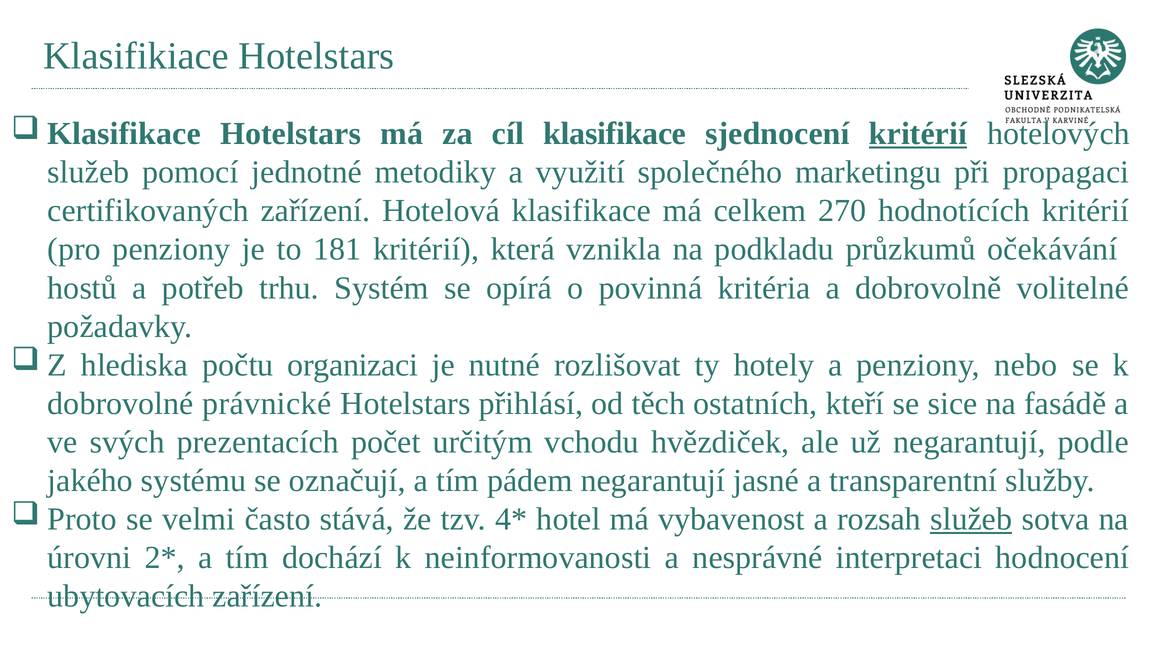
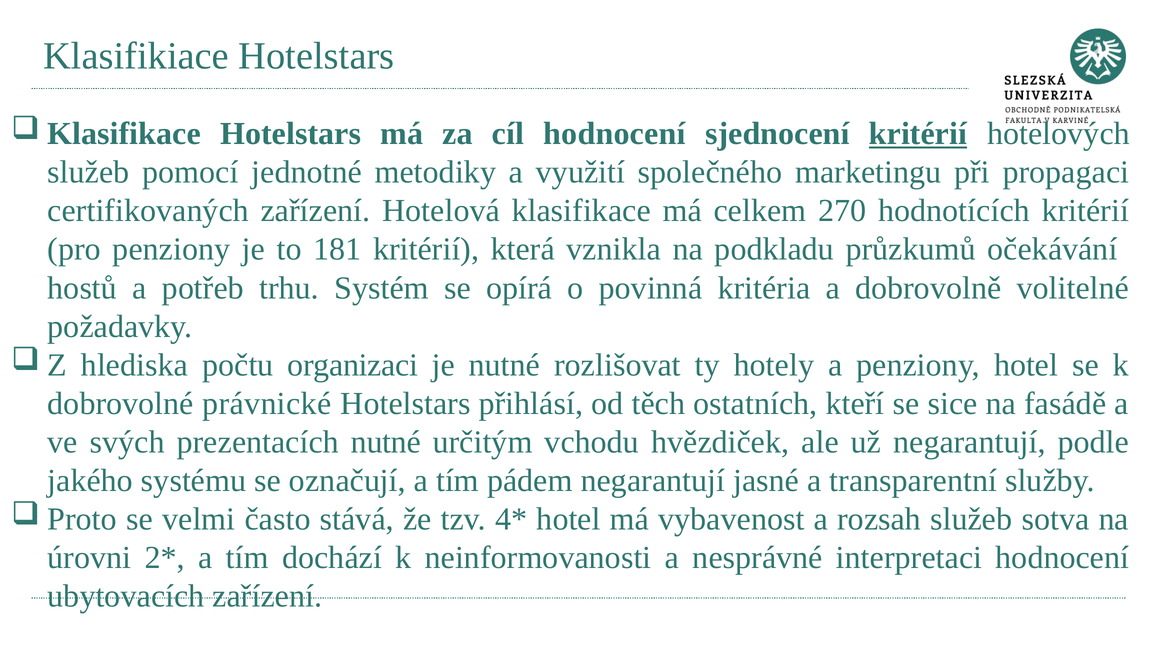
cíl klasifikace: klasifikace -> hodnocení (614, 134)
penziony nebo: nebo -> hotel (1026, 365)
prezentacích počet: počet -> nutné (386, 442)
služeb underline: present -> none (971, 519)
